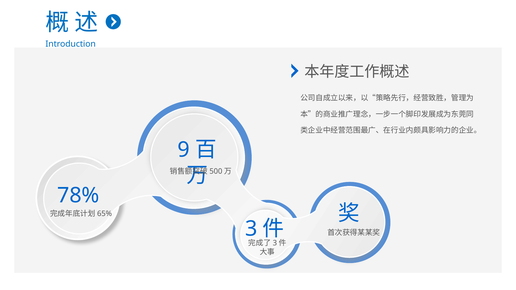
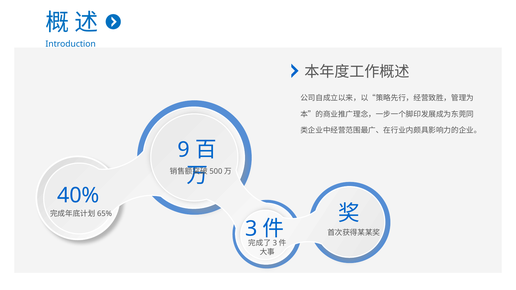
78%: 78% -> 40% (78, 195)
